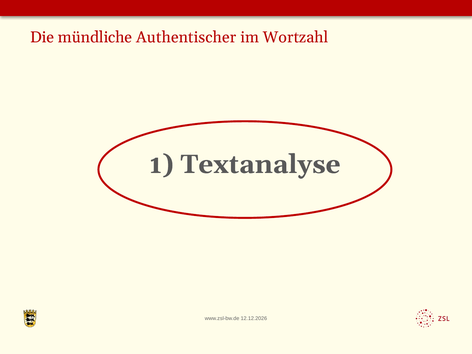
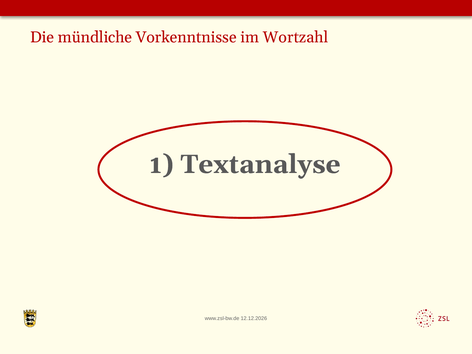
Authentischer: Authentischer -> Vorkenntnisse (186, 37)
